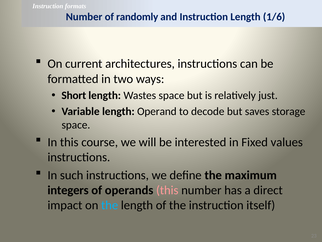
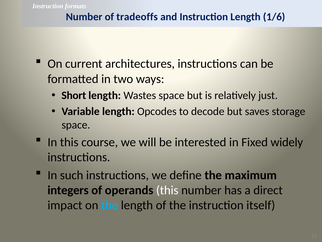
randomly: randomly -> tradeoffs (137, 17)
Operand: Operand -> Opcodes (157, 111)
values: values -> widely (287, 142)
this colour: pink -> white (167, 190)
